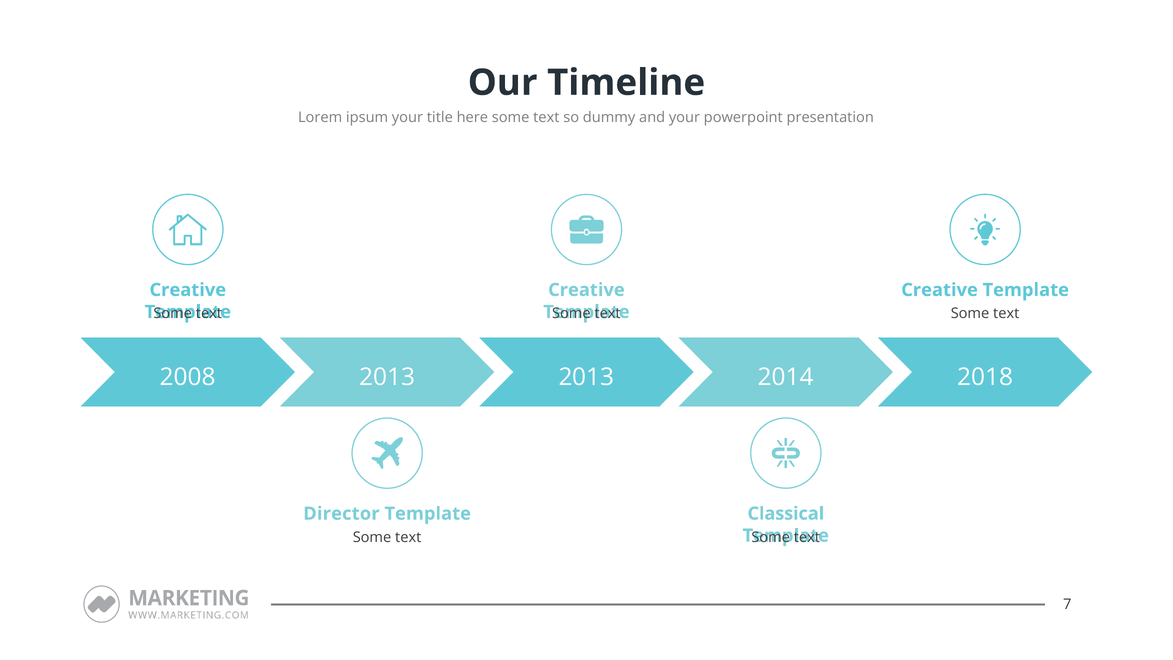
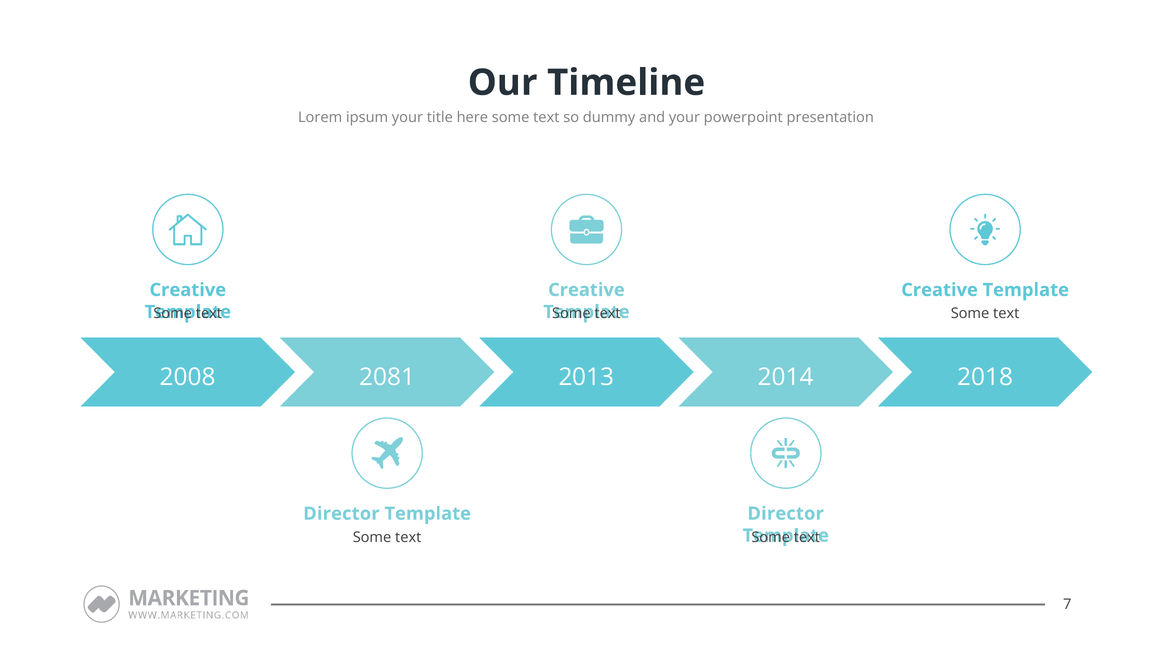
2008 2013: 2013 -> 2081 (387, 377)
Classical: Classical -> Director (786, 513)
